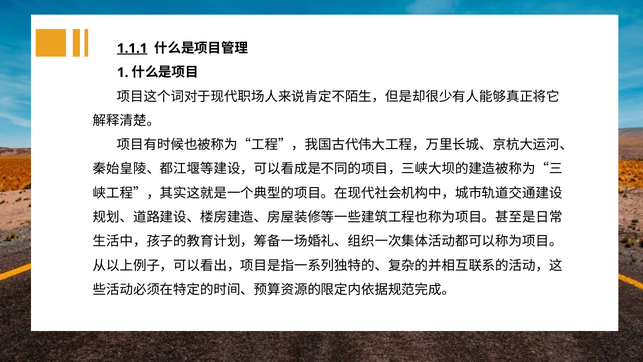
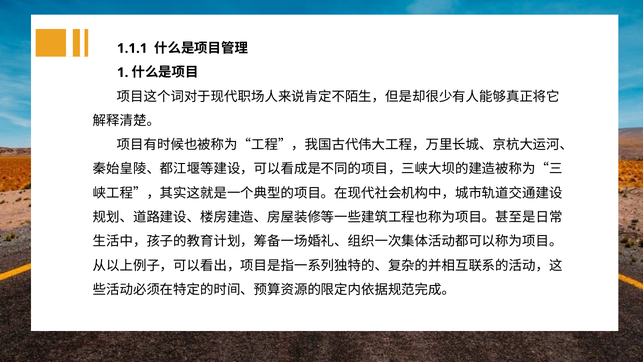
1.1.1 underline: present -> none (132, 48)
